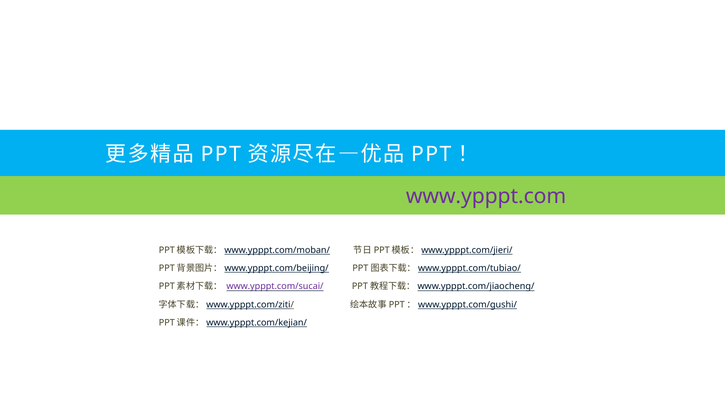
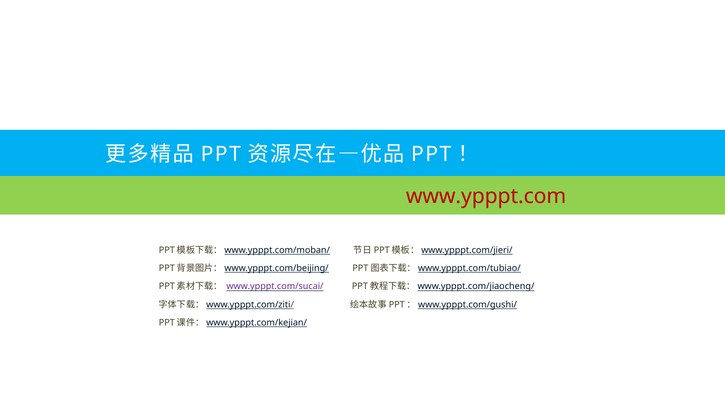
www.ypppt.com colour: purple -> red (486, 196)
